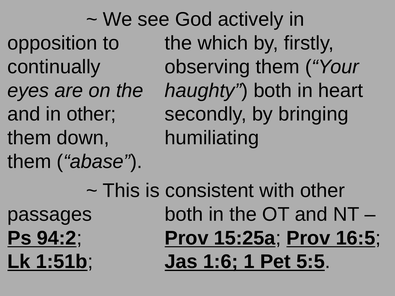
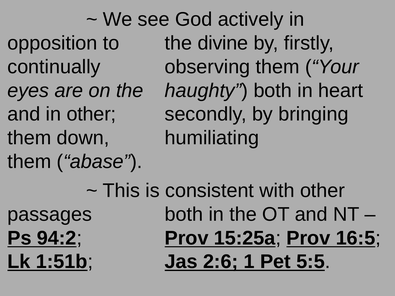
which: which -> divine (223, 43)
1:6: 1:6 -> 2:6 (221, 262)
